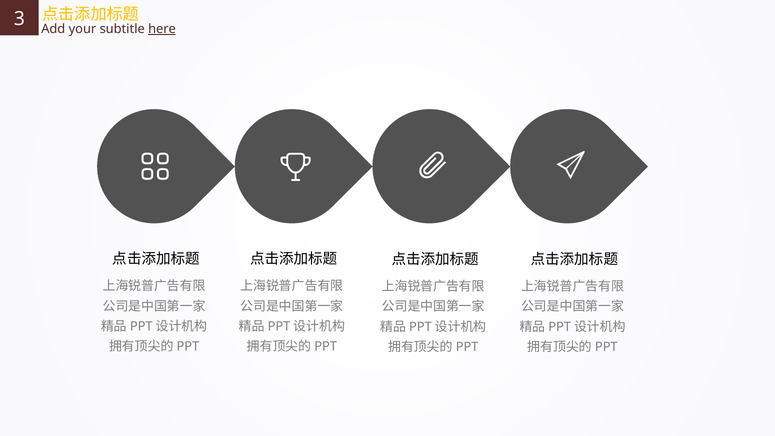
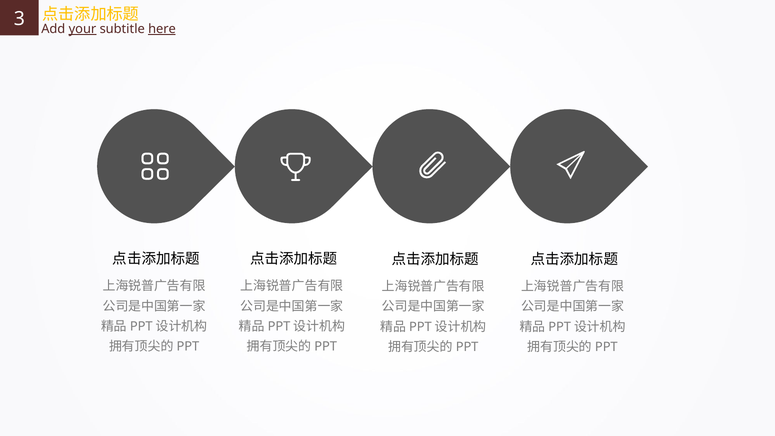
your underline: none -> present (82, 29)
